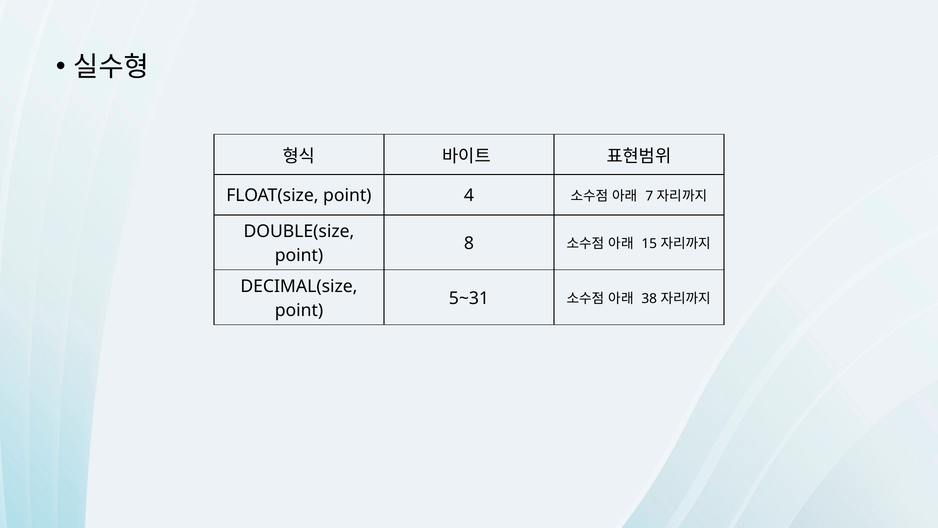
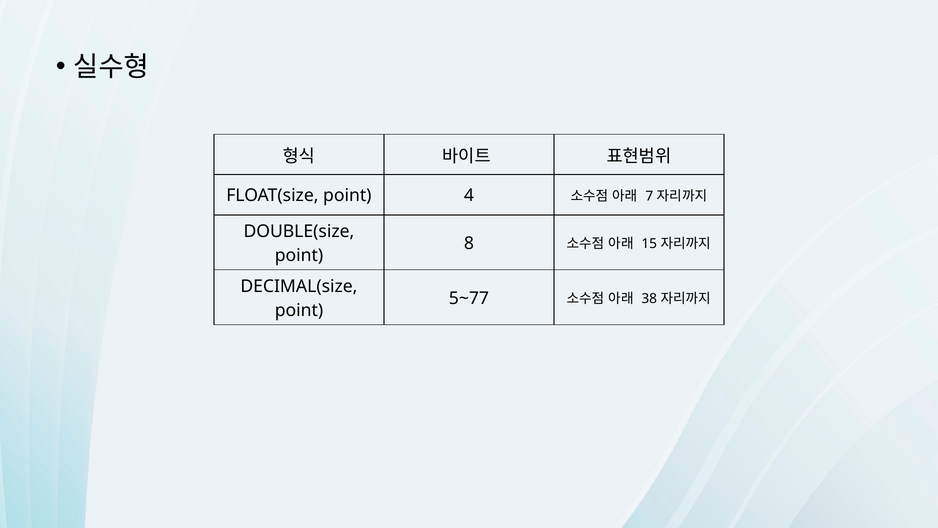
5~31: 5~31 -> 5~77 (469, 298)
